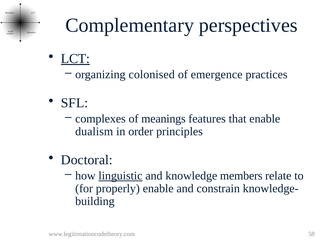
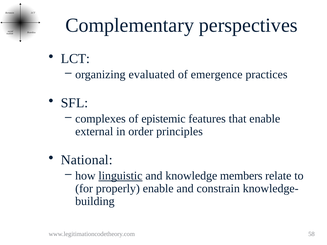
LCT underline: present -> none (75, 59)
colonised: colonised -> evaluated (152, 74)
meanings: meanings -> epistemic (163, 119)
dualism: dualism -> external (94, 132)
Doctoral: Doctoral -> National (87, 160)
